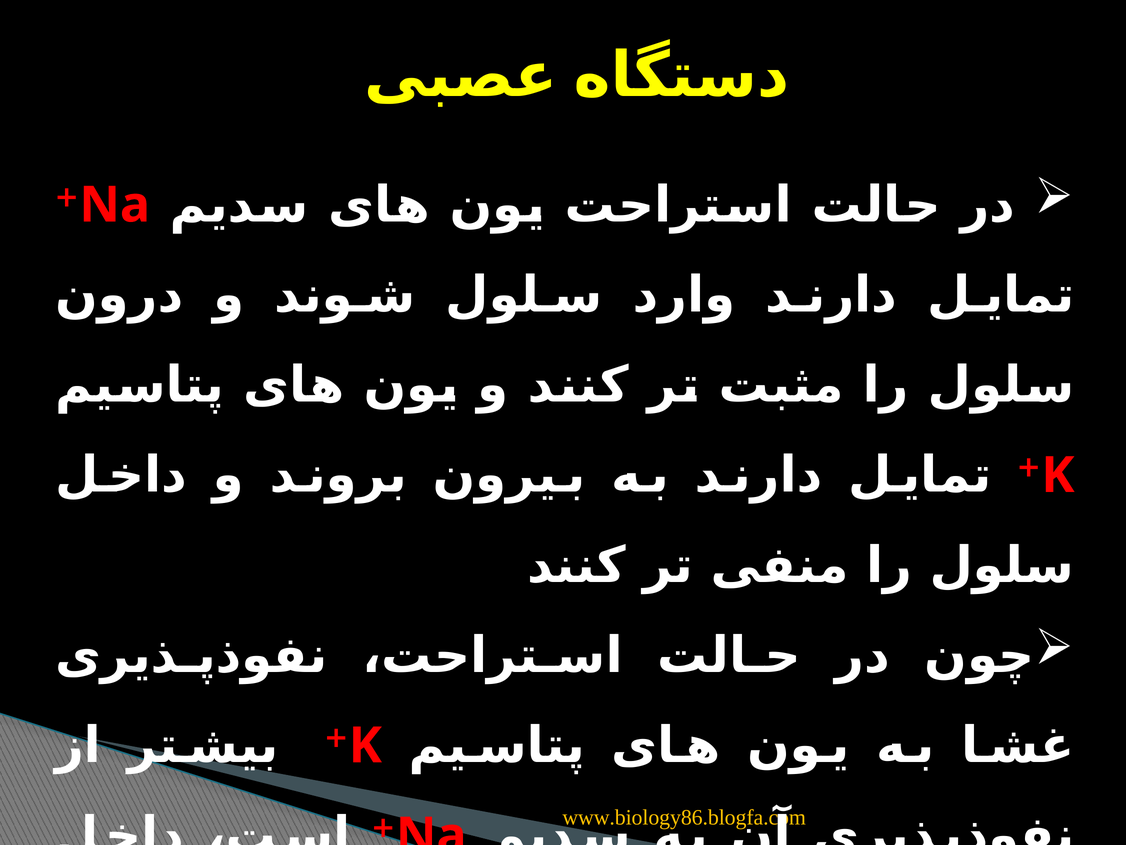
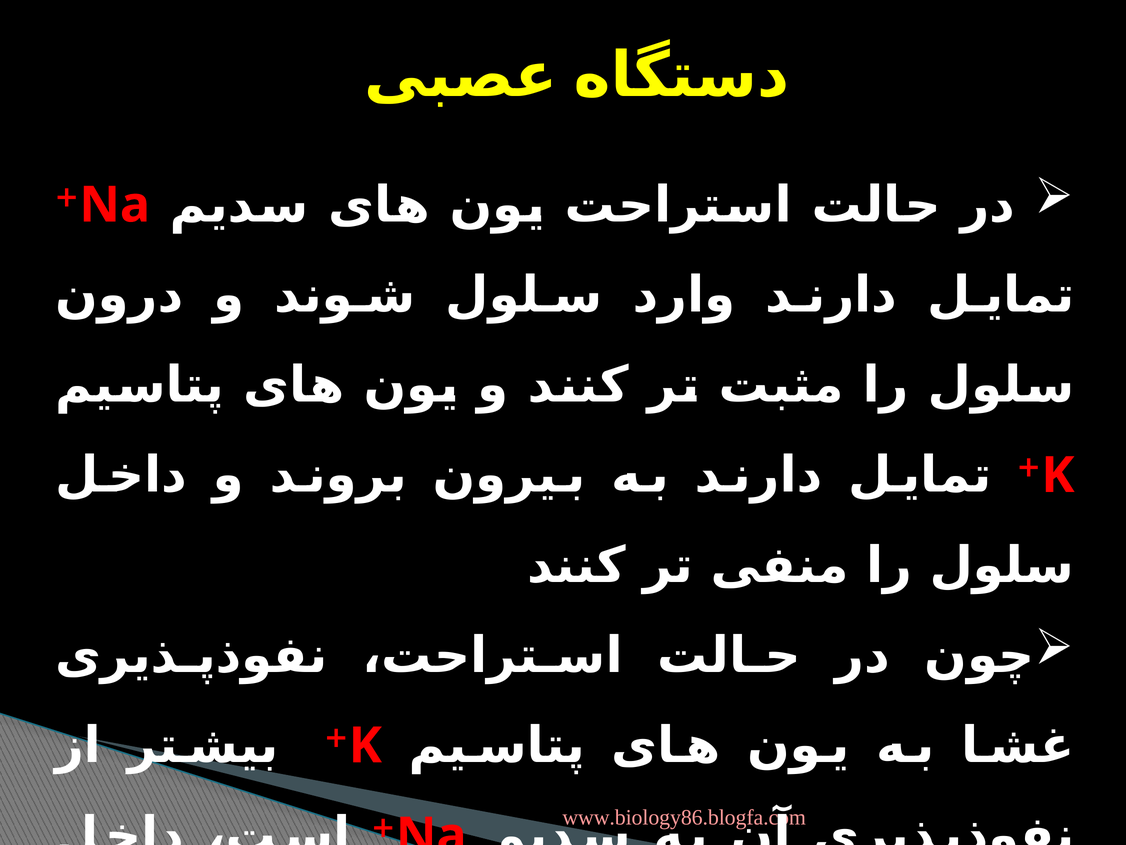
www.biology86.blogfa.com colour: yellow -> pink (684, 817)
